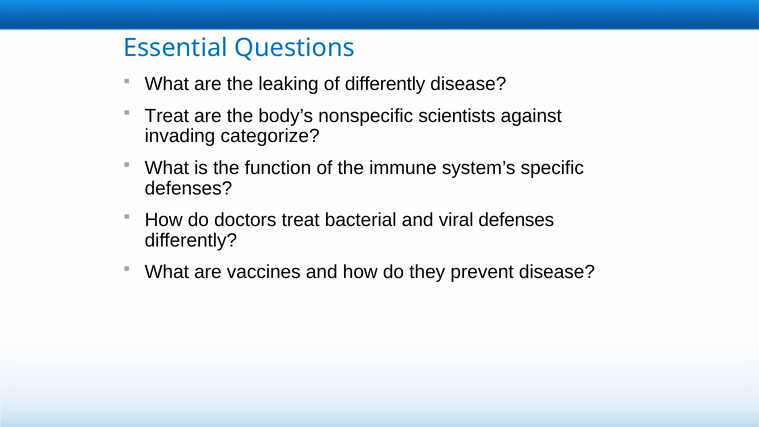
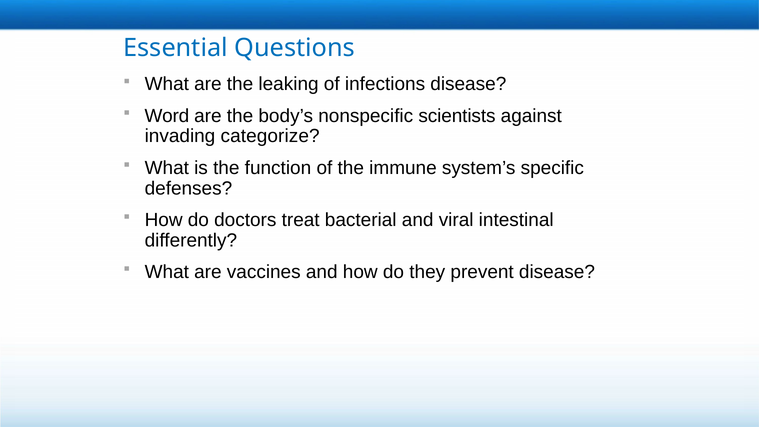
of differently: differently -> infections (385, 84)
Treat: Treat -> Word (167, 116)
viral defenses: defenses -> intestinal (516, 220)
